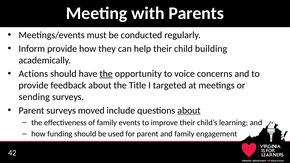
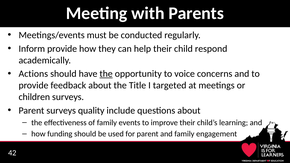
building: building -> respond (211, 49)
sending: sending -> children (34, 97)
moved: moved -> quality (91, 111)
about underline: present -> none (189, 111)
